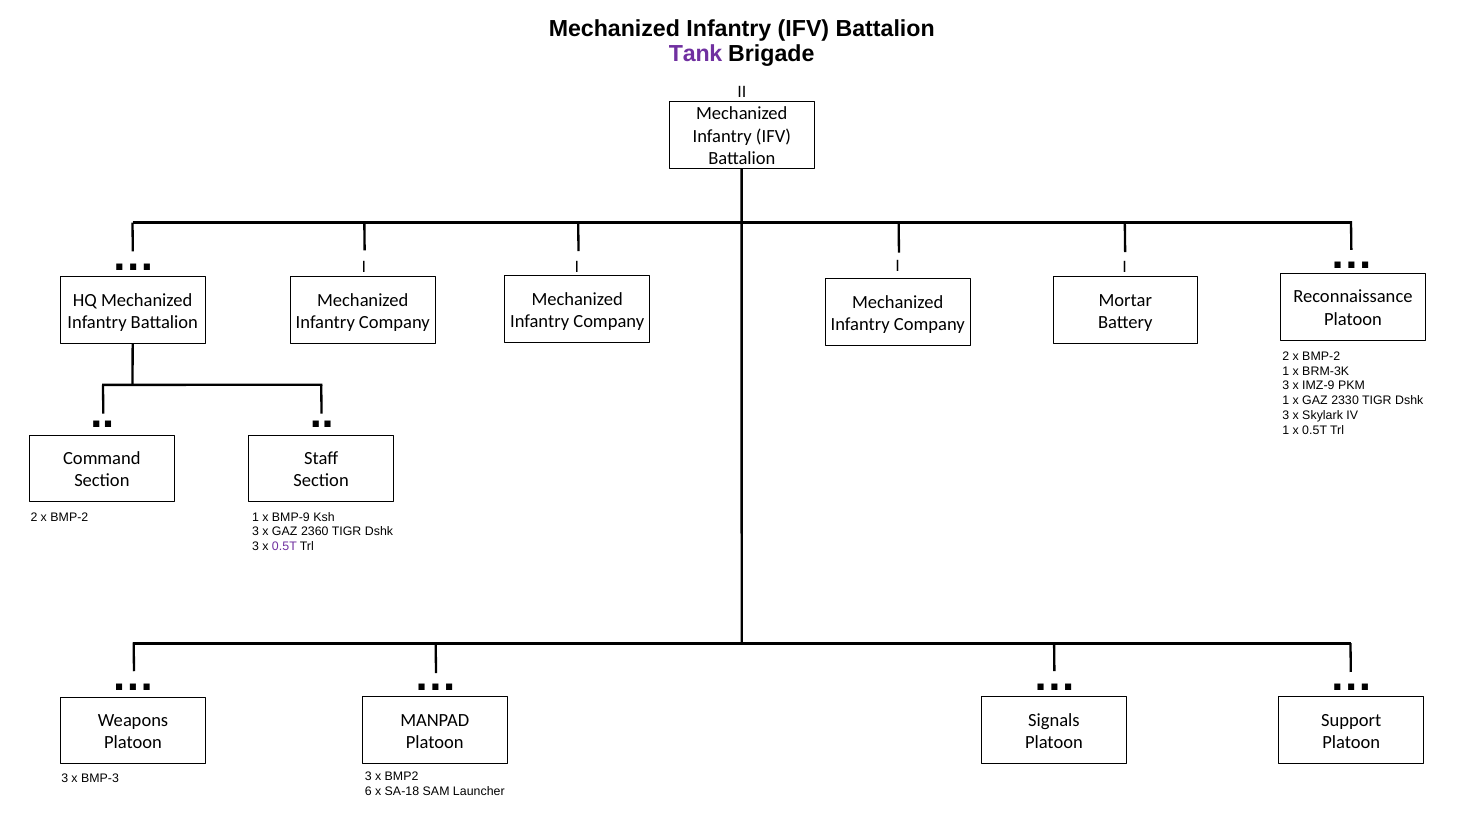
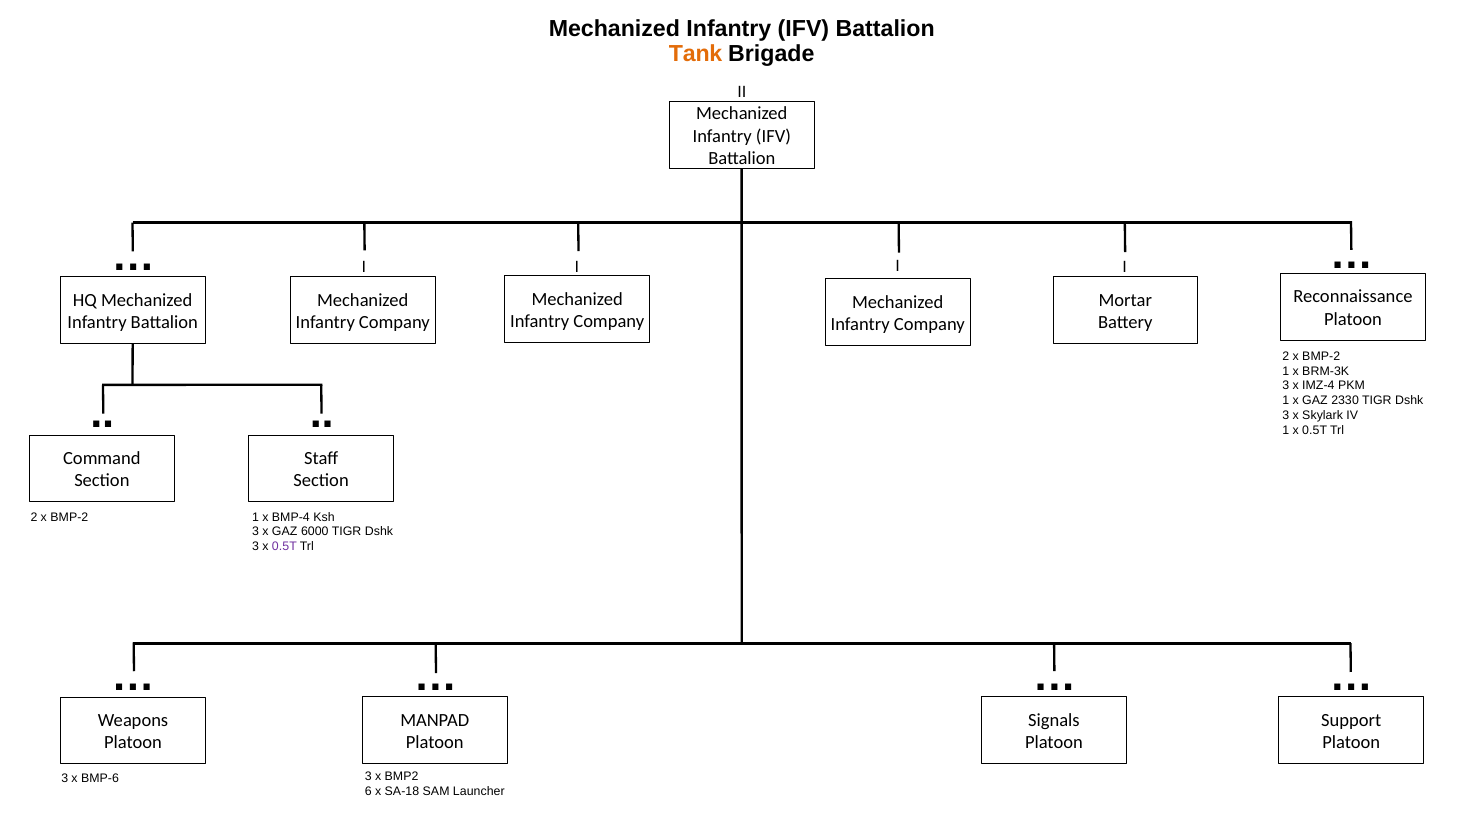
Tank colour: purple -> orange (696, 54)
IMZ-9: IMZ-9 -> IMZ-4 (1318, 386)
BMP-9: BMP-9 -> BMP-4 (291, 517)
2360: 2360 -> 6000 (315, 532)
BMP-3: BMP-3 -> BMP-6 (100, 778)
